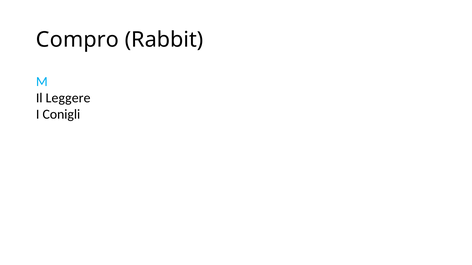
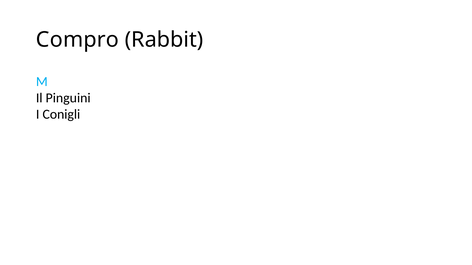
Leggere: Leggere -> Pinguini (68, 98)
